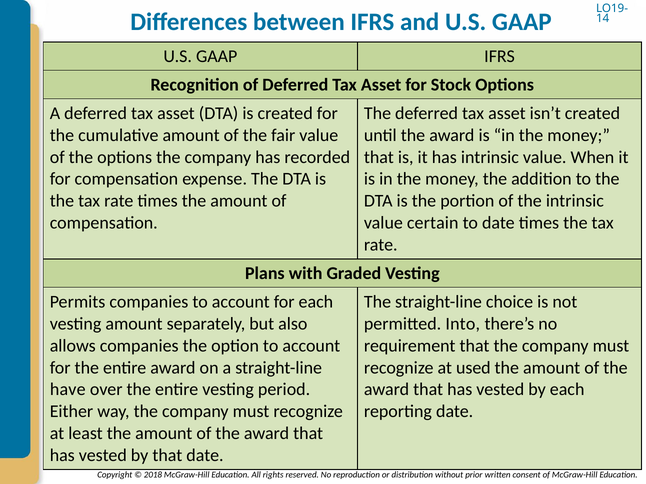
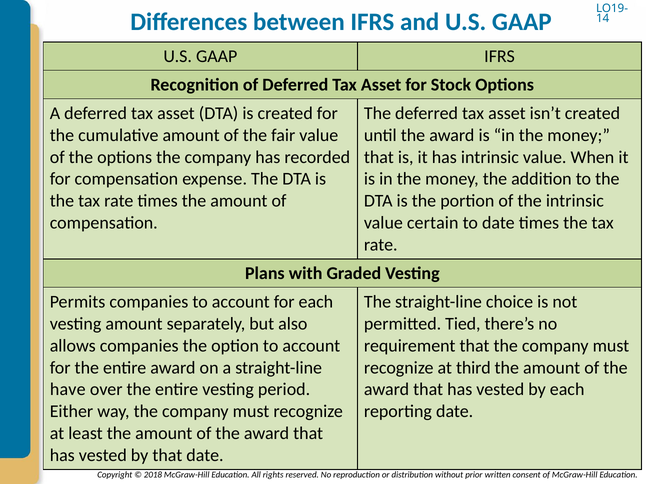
Into: Into -> Tied (463, 324)
used: used -> third (473, 368)
